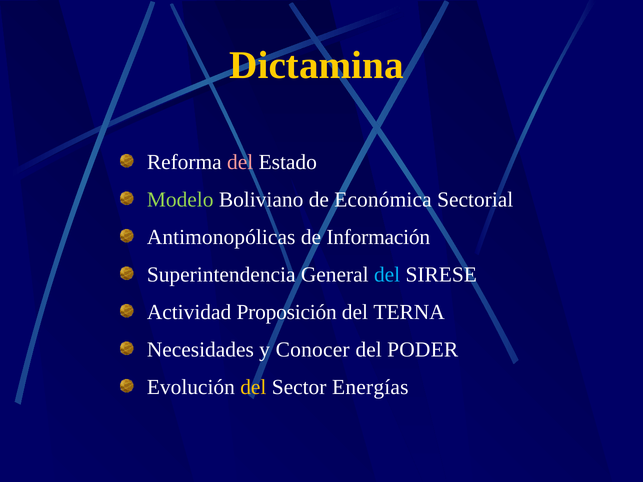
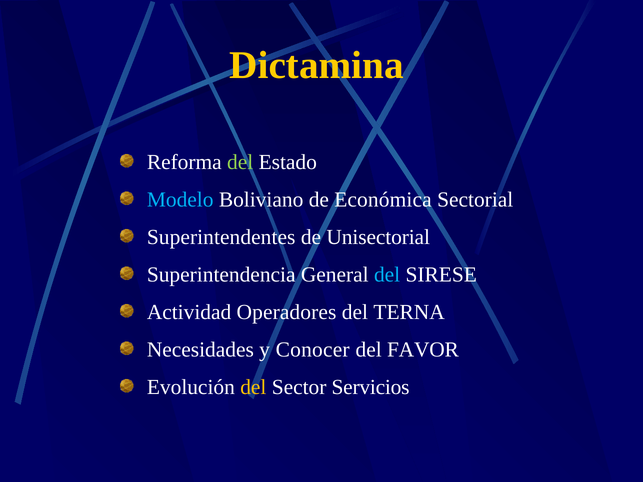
del colour: pink -> light green (240, 162)
Modelo colour: light green -> light blue (180, 200)
Antimonopólicas: Antimonopólicas -> Superintendentes (221, 238)
Información: Información -> Unisectorial (378, 238)
Proposición: Proposición -> Operadores (286, 313)
PODER: PODER -> FAVOR (423, 350)
Energías: Energías -> Servicios (371, 388)
